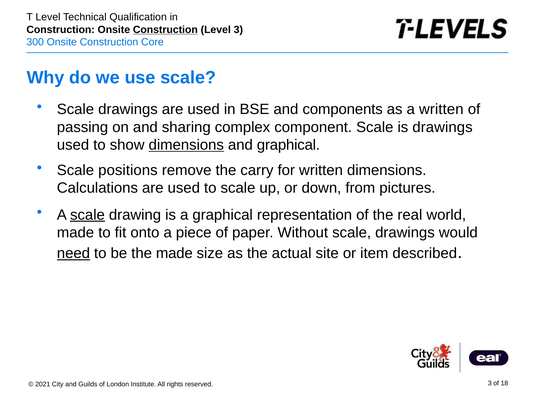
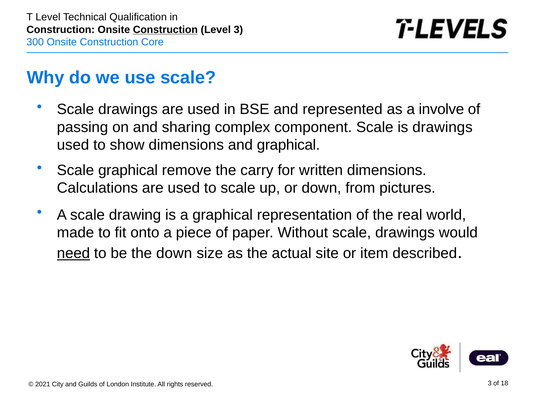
components: components -> represented (343, 109)
a written: written -> involve (441, 109)
dimensions underline: present -> none (186, 145)
Scale positions: positions -> graphical (128, 170)
scale underline: present -> none (87, 215)
the made: made -> down (174, 254)
